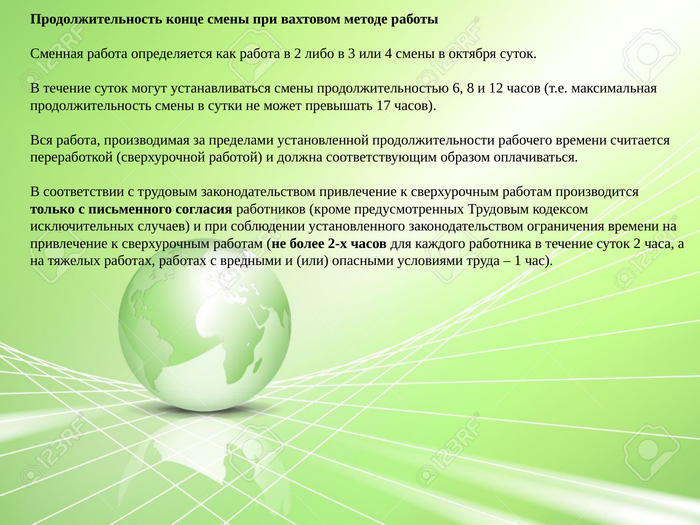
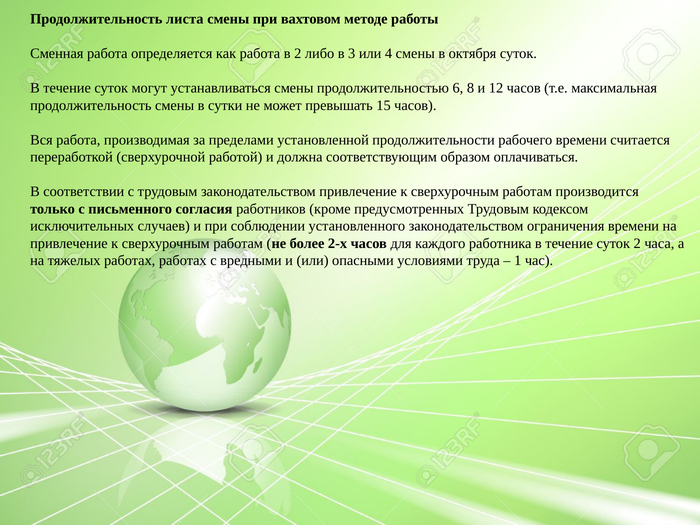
конце: конце -> листа (185, 19)
17: 17 -> 15 (384, 105)
